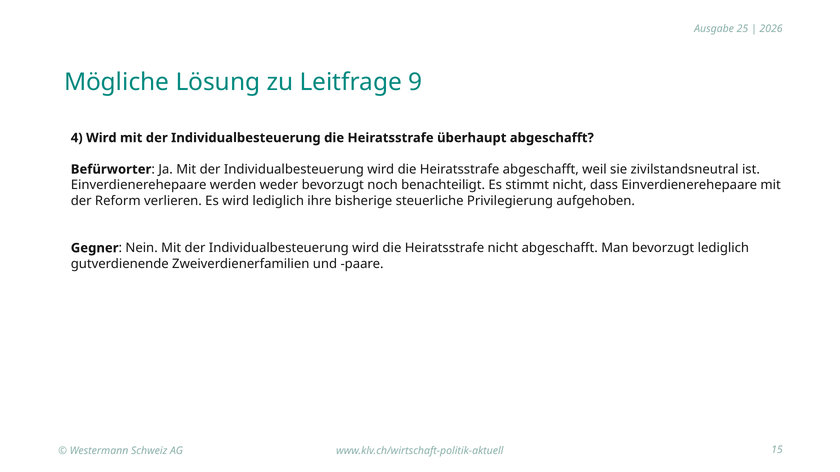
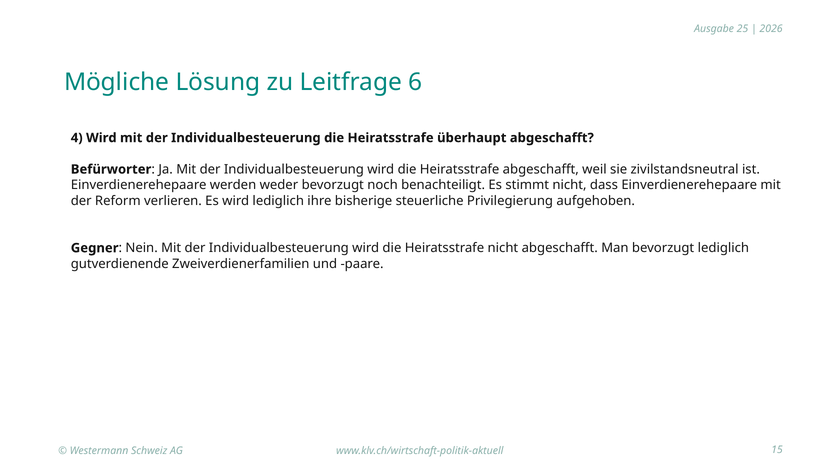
9: 9 -> 6 (415, 82)
